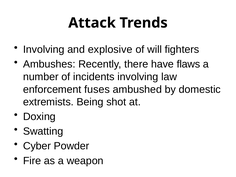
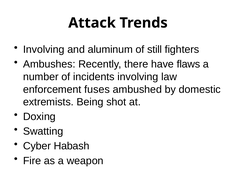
explosive: explosive -> aluminum (110, 50)
will: will -> still (155, 50)
Powder: Powder -> Habash (72, 146)
